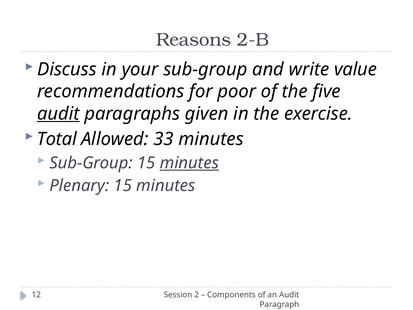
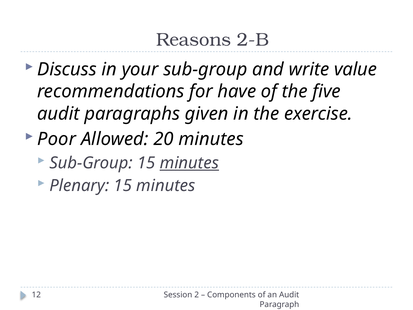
poor: poor -> have (237, 91)
audit underline: present -> none (58, 114)
Total: Total -> Poor (57, 139)
33: 33 -> 20 (163, 139)
